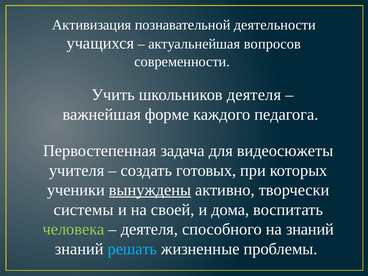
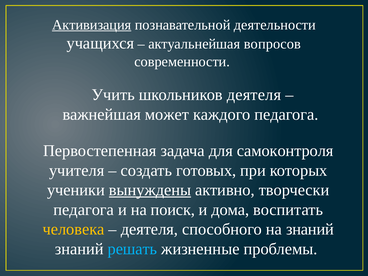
Активизация underline: none -> present (92, 25)
форме: форме -> может (167, 114)
видеосюжеты: видеосюжеты -> самоконтроля (285, 151)
системы: системы -> педагога (84, 210)
своей: своей -> поиск (173, 210)
человека colour: light green -> yellow (74, 229)
